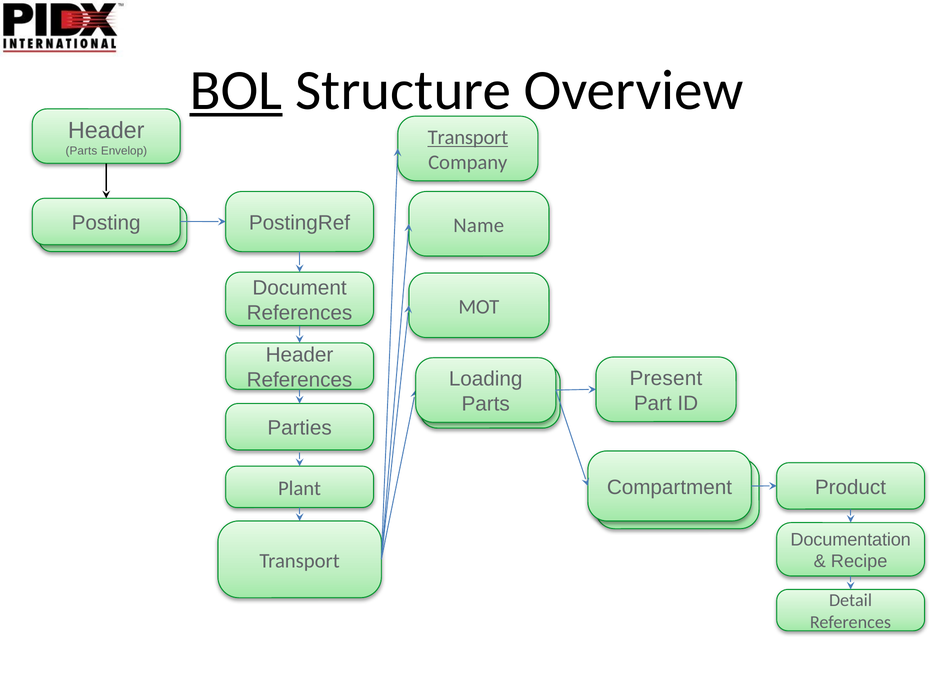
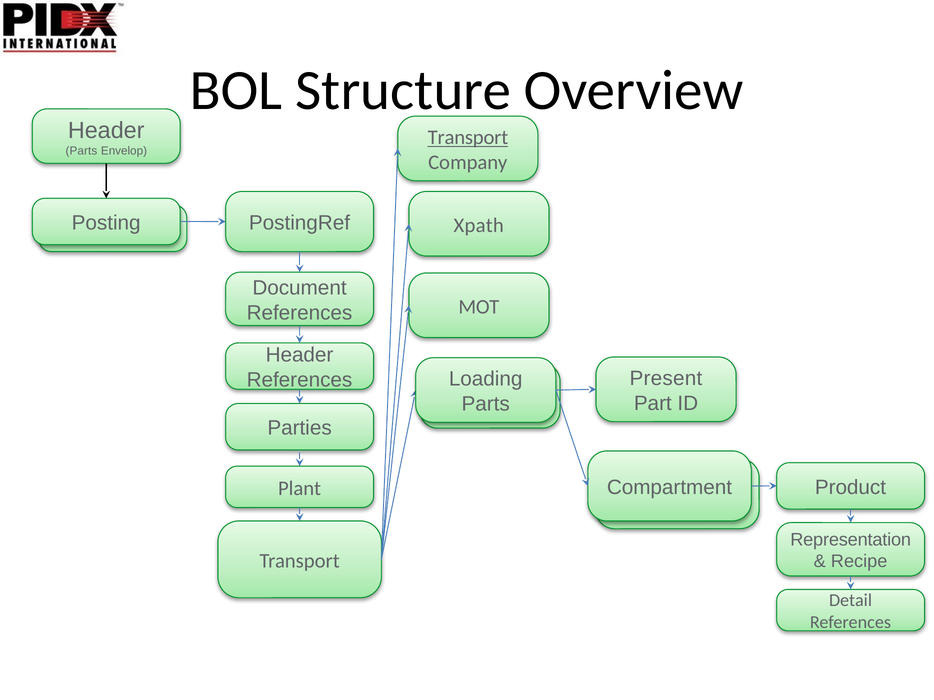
BOL underline: present -> none (236, 90)
Name: Name -> Xpath (479, 225)
Documentation: Documentation -> Representation (851, 540)
